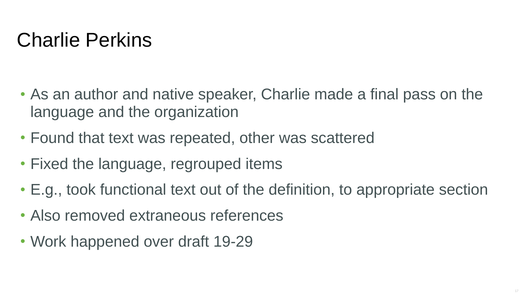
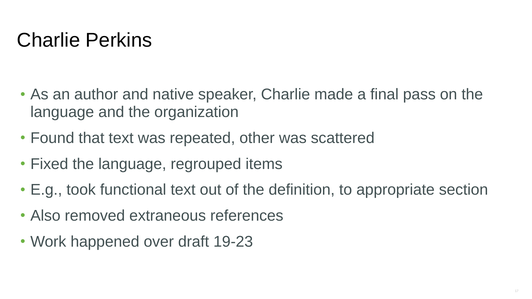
19-29: 19-29 -> 19-23 (233, 242)
